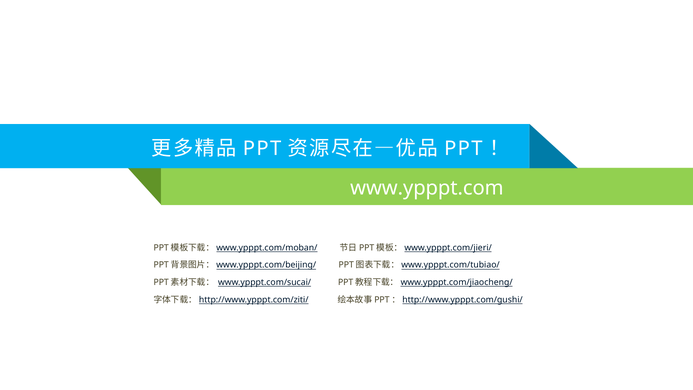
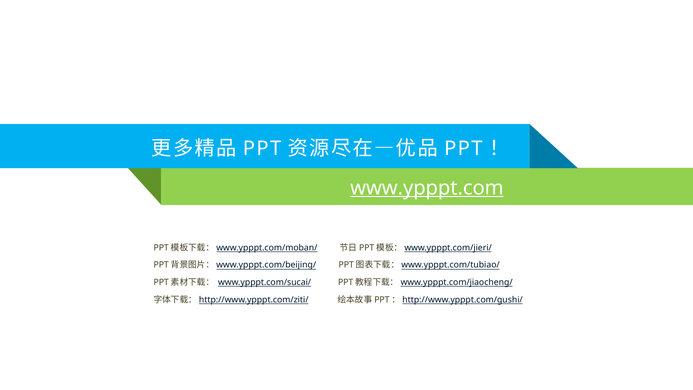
www.ypppt.com underline: none -> present (427, 188)
